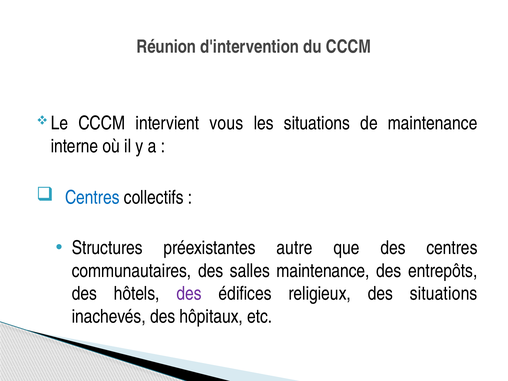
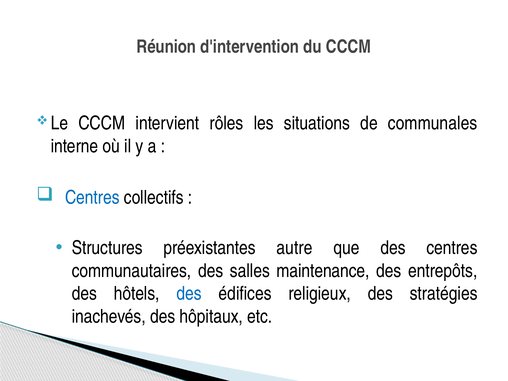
vous: vous -> rôles (226, 123)
de maintenance: maintenance -> communales (433, 123)
des colour: purple -> blue (189, 294)
des situations: situations -> stratégies (444, 294)
